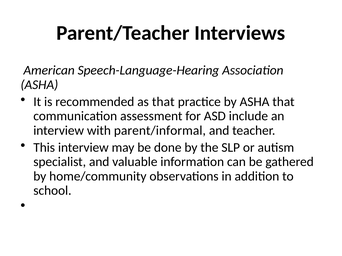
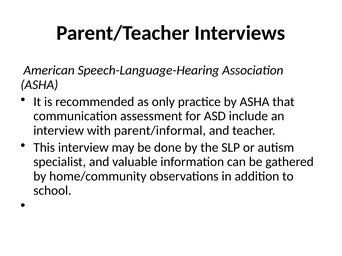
as that: that -> only (163, 102)
